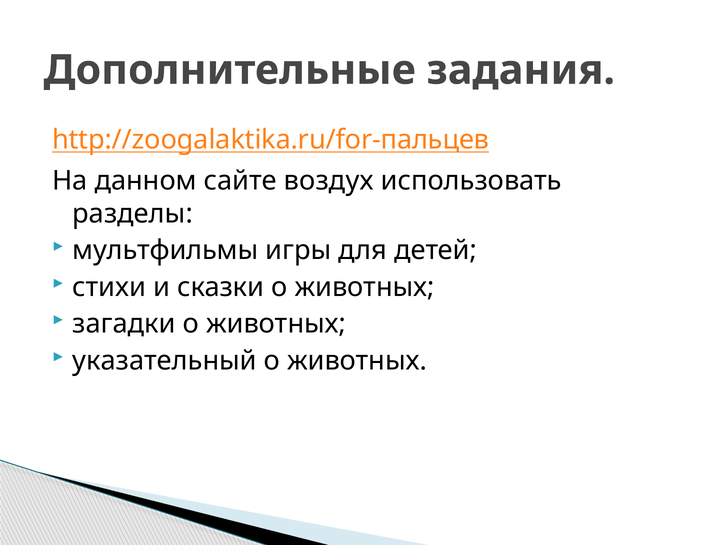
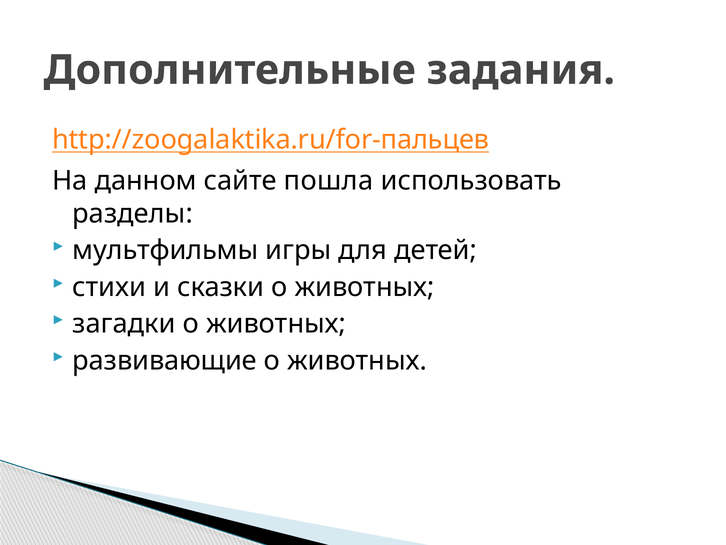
воздух: воздух -> пошла (329, 181)
указательный: указательный -> развивающие (165, 360)
